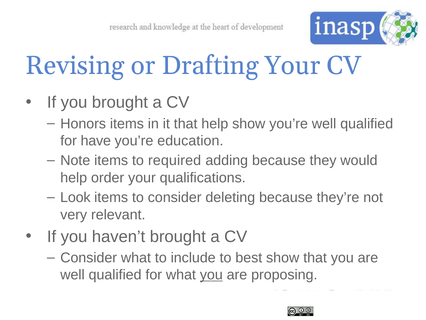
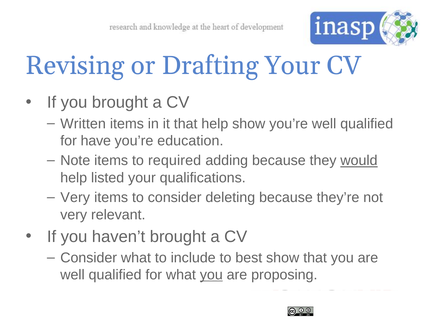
Honors: Honors -> Written (83, 123)
would underline: none -> present (359, 160)
order: order -> listed (108, 177)
Look: Look -> Very (75, 197)
